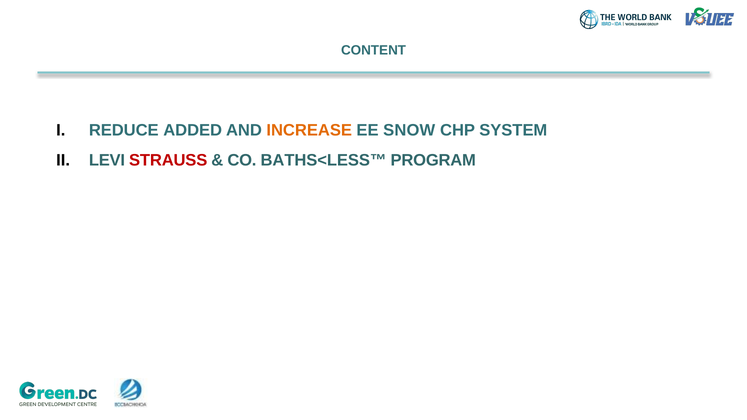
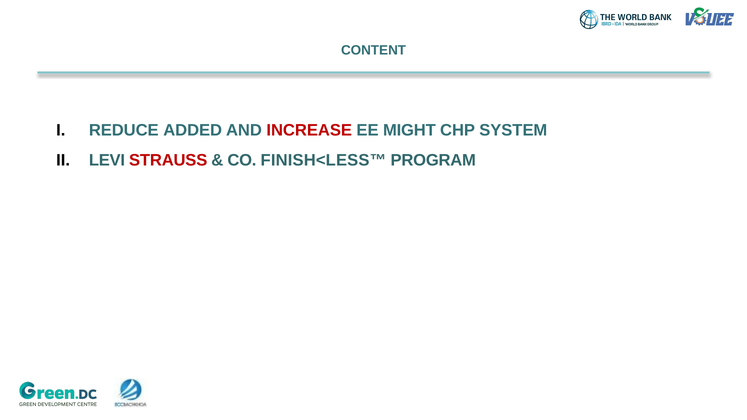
INCREASE colour: orange -> red (309, 130)
SNOW: SNOW -> MIGHT (409, 130)
BATHS<LESS™: BATHS<LESS™ -> FINISH<LESS™ (323, 160)
